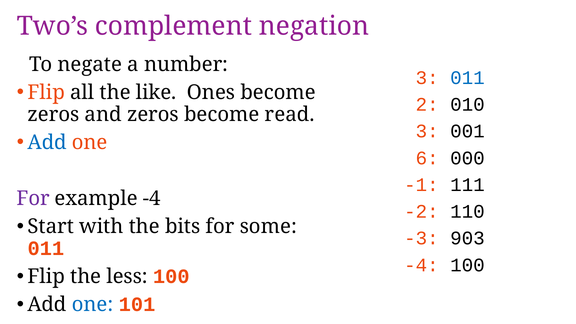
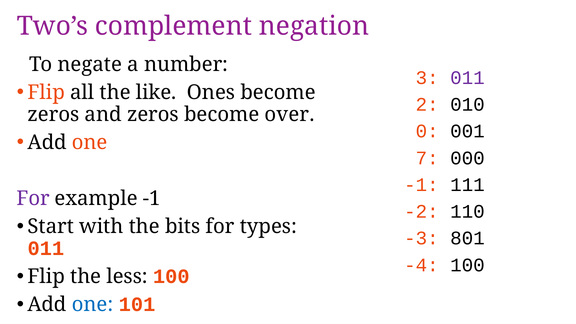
011 colour: blue -> purple (467, 78)
read: read -> over (290, 114)
3: 3 -> 0 (427, 131)
Add colour: blue -> black (47, 142)
6: 6 -> 7 (427, 158)
example -4: -4 -> -1 (152, 198)
some: some -> types (268, 226)
903: 903 -> 801 (467, 238)
